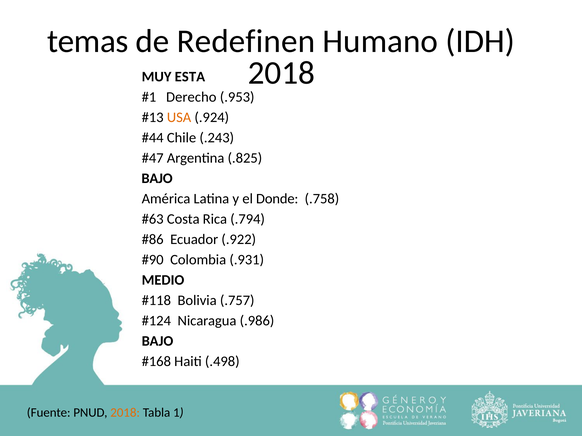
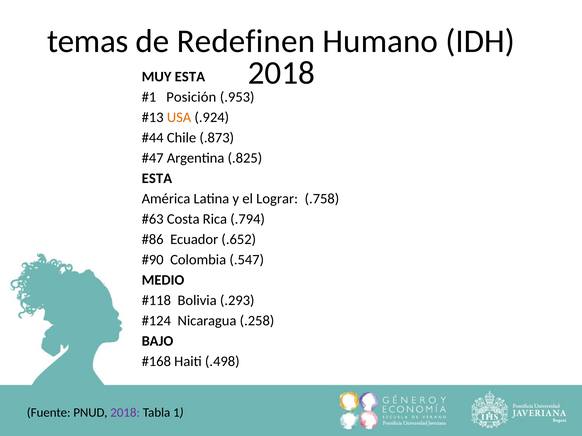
Derecho: Derecho -> Posición (191, 97)
.243: .243 -> .873 (217, 138)
BAJO: BAJO -> ESTA (157, 179)
Donde: Donde -> Lograr (277, 199)
.922: .922 -> .652 (239, 240)
.931: .931 -> .547 (247, 260)
.757: .757 -> .293 (237, 301)
.986: .986 -> .258 (257, 321)
2018 colour: orange -> purple (125, 413)
